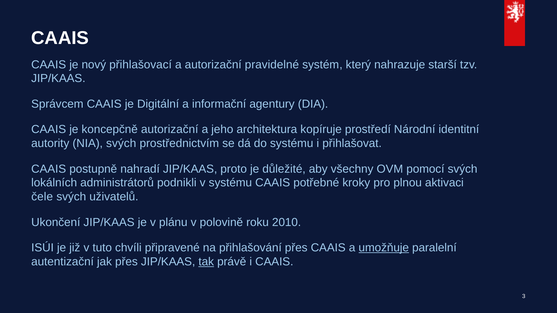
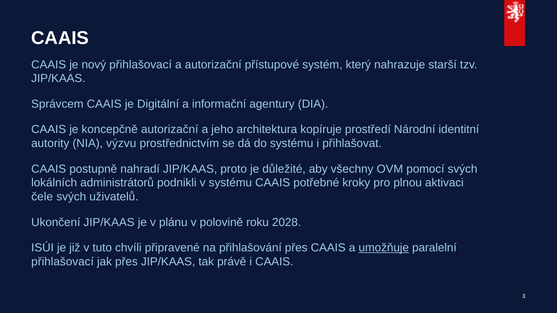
pravidelné: pravidelné -> přístupové (272, 65)
NIA svých: svých -> výzvu (121, 144)
2010: 2010 -> 2028 (287, 222)
autentizační: autentizační -> přihlašovací (63, 262)
tak underline: present -> none (206, 262)
